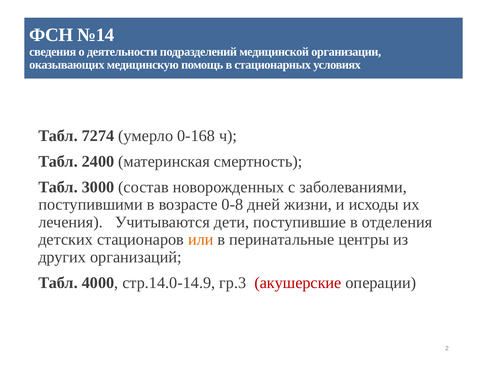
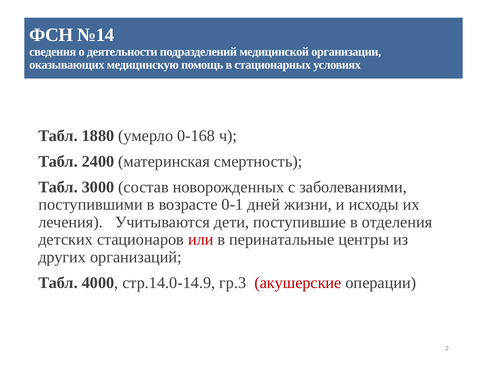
7274: 7274 -> 1880 (98, 136)
0-8: 0-8 -> 0-1 (232, 205)
или colour: orange -> red (201, 240)
